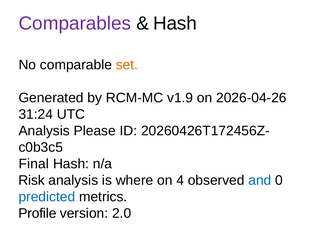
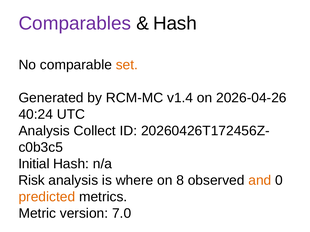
v1.9: v1.9 -> v1.4 (180, 98)
31:24: 31:24 -> 40:24 (36, 115)
Please: Please -> Collect (95, 131)
Final: Final -> Initial (34, 164)
4: 4 -> 8 (180, 181)
and colour: blue -> orange (260, 181)
predicted colour: blue -> orange (47, 197)
Profile: Profile -> Metric (37, 214)
2.0: 2.0 -> 7.0 (122, 214)
